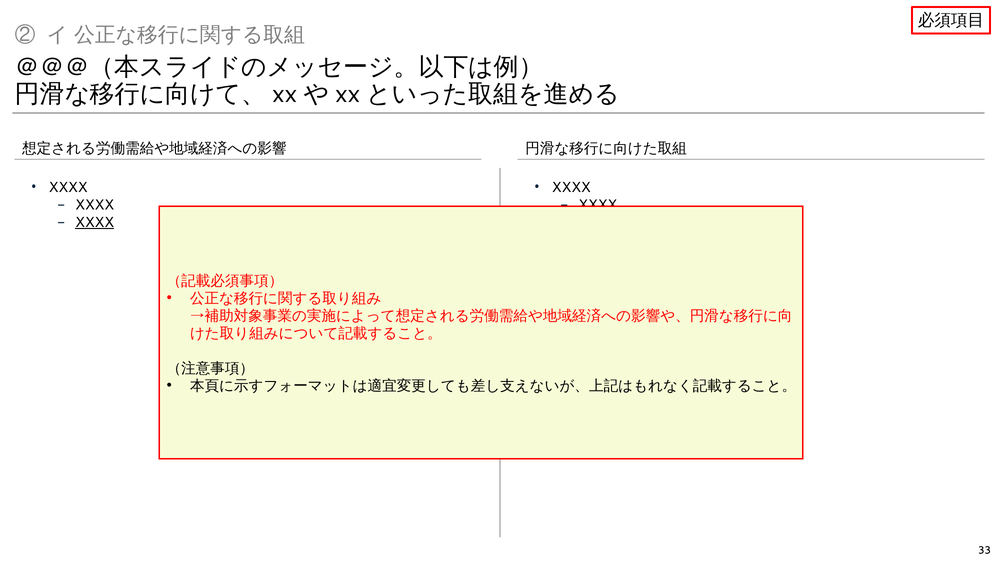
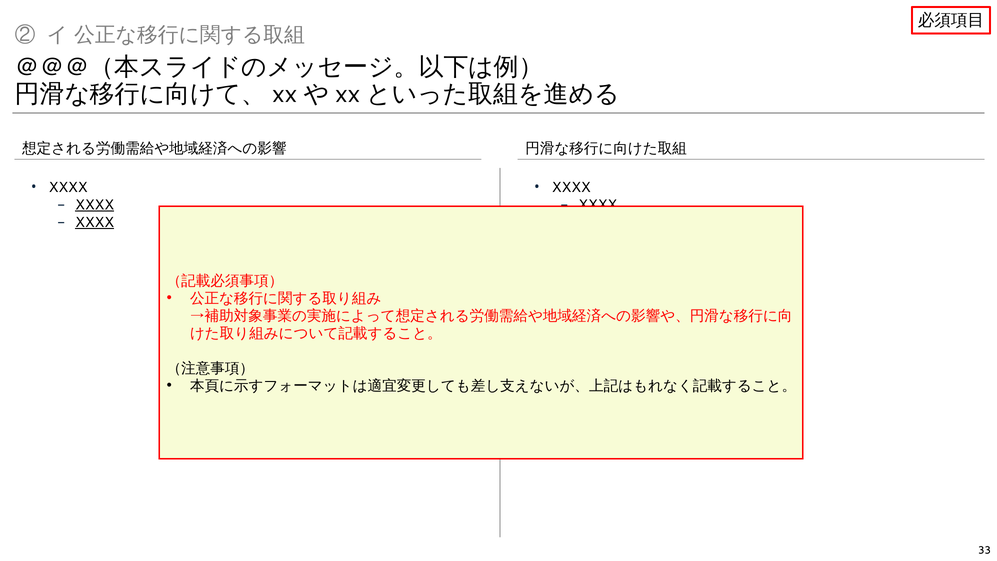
XXXX underline: none -> present (95, 205)
